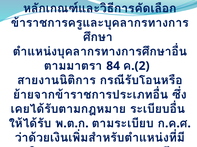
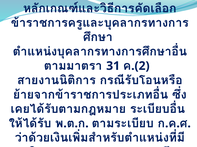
84: 84 -> 31 (113, 66)
